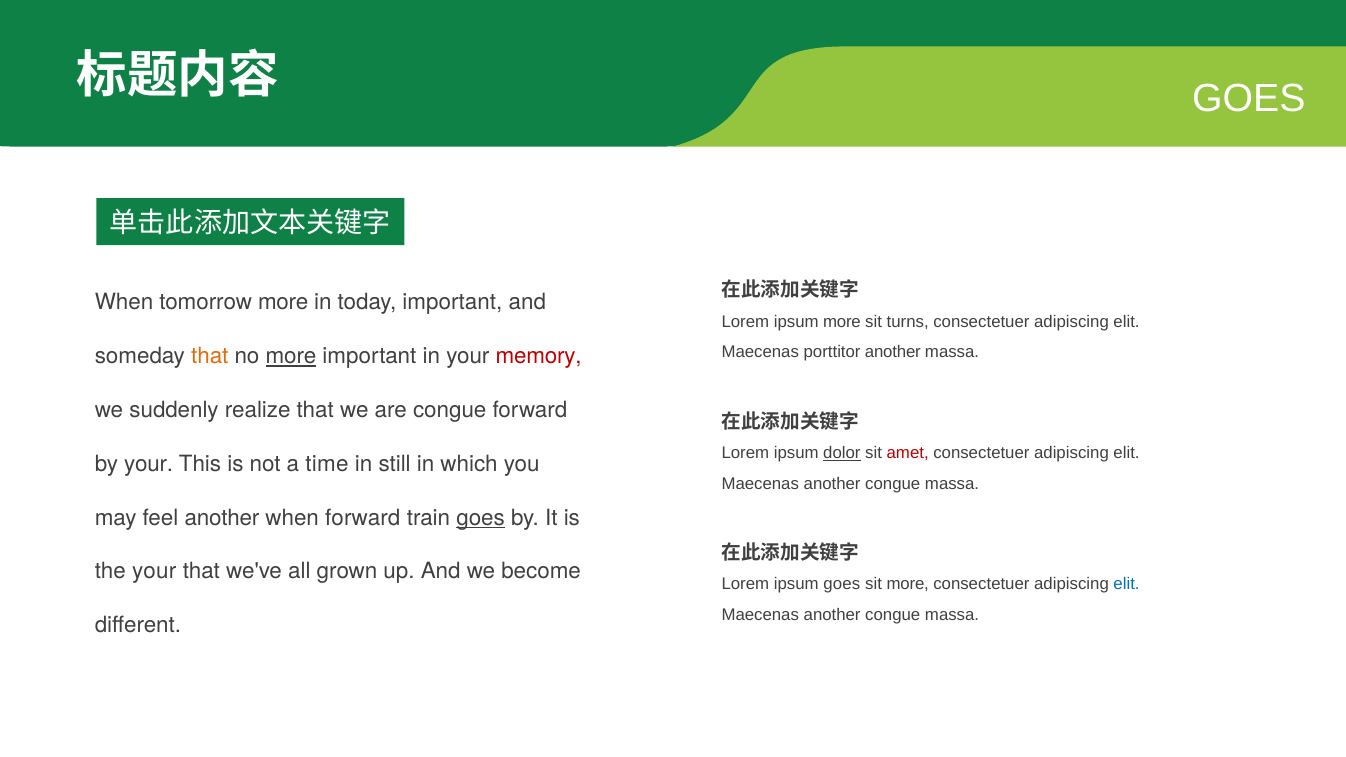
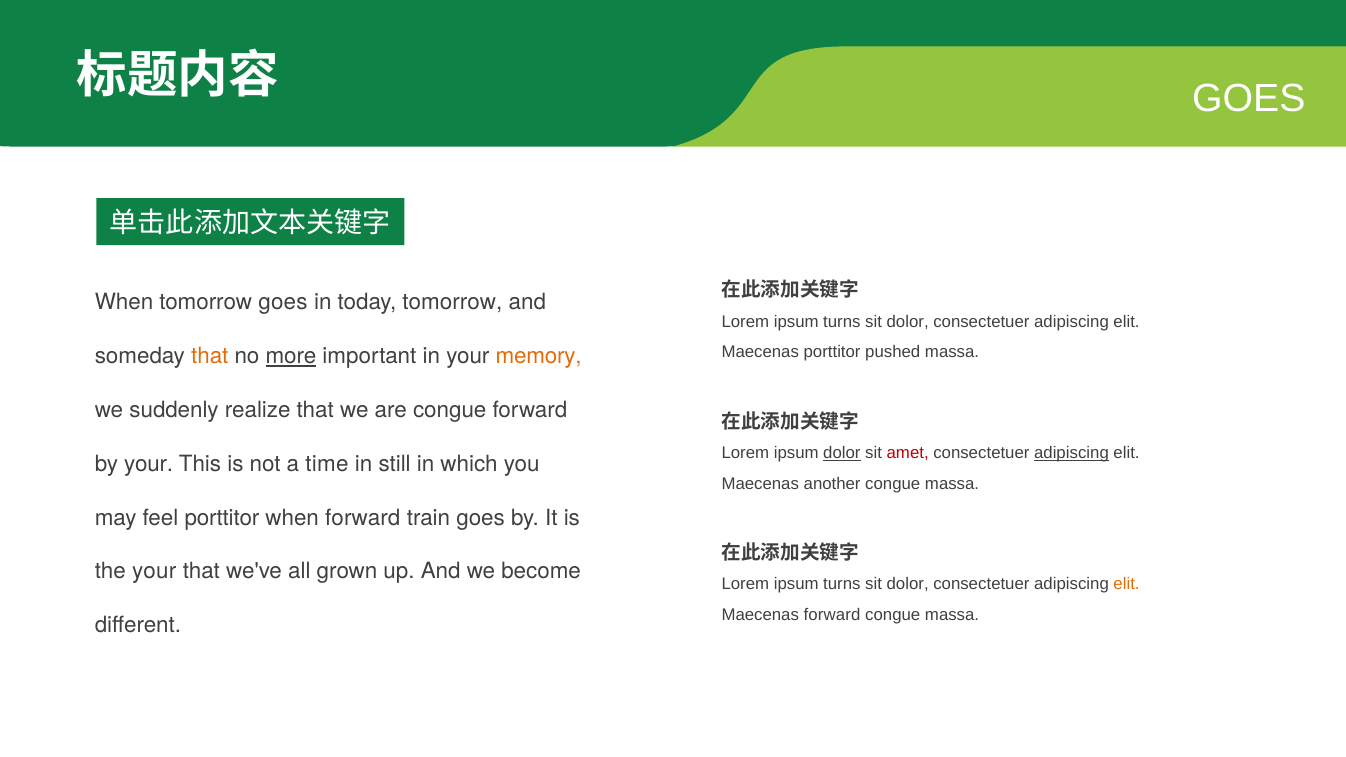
tomorrow more: more -> goes (283, 303)
today important: important -> tomorrow (452, 303)
more: more -> turns (842, 322)
turns: turns -> dolor (908, 322)
porttitor another: another -> pushed (893, 353)
memory colour: red -> orange (539, 356)
adipiscing underline: none -> present (1071, 453)
feel another: another -> porttitor (222, 518)
goes underline: present -> none (481, 518)
goes: goes -> turns (842, 585)
more: more -> dolor (908, 585)
elit colour: blue -> orange (1127, 585)
another: another -> forward (832, 615)
